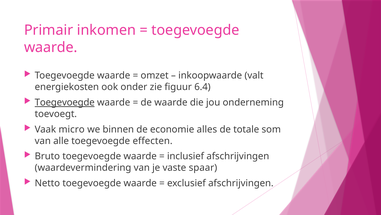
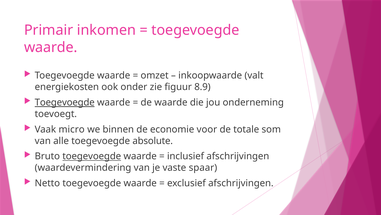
6.4: 6.4 -> 8.9 (202, 87)
alles: alles -> voor (207, 129)
effecten: effecten -> absolute (153, 140)
toegevoegde underline: none -> present (92, 156)
